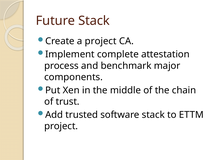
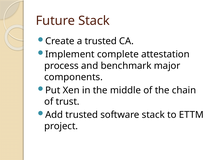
a project: project -> trusted (101, 41)
